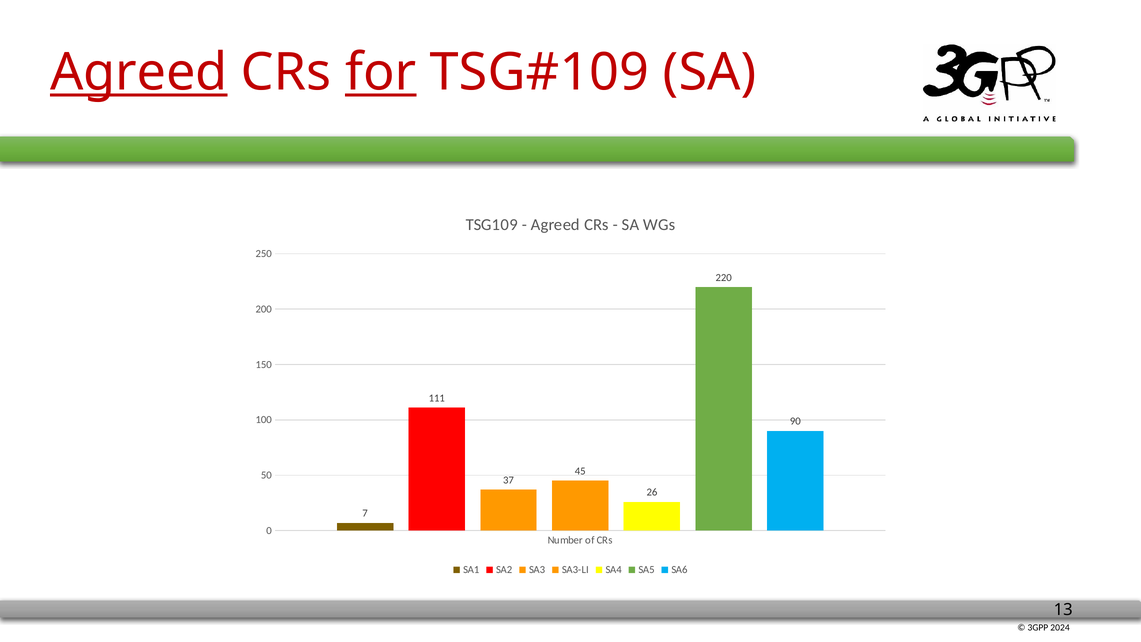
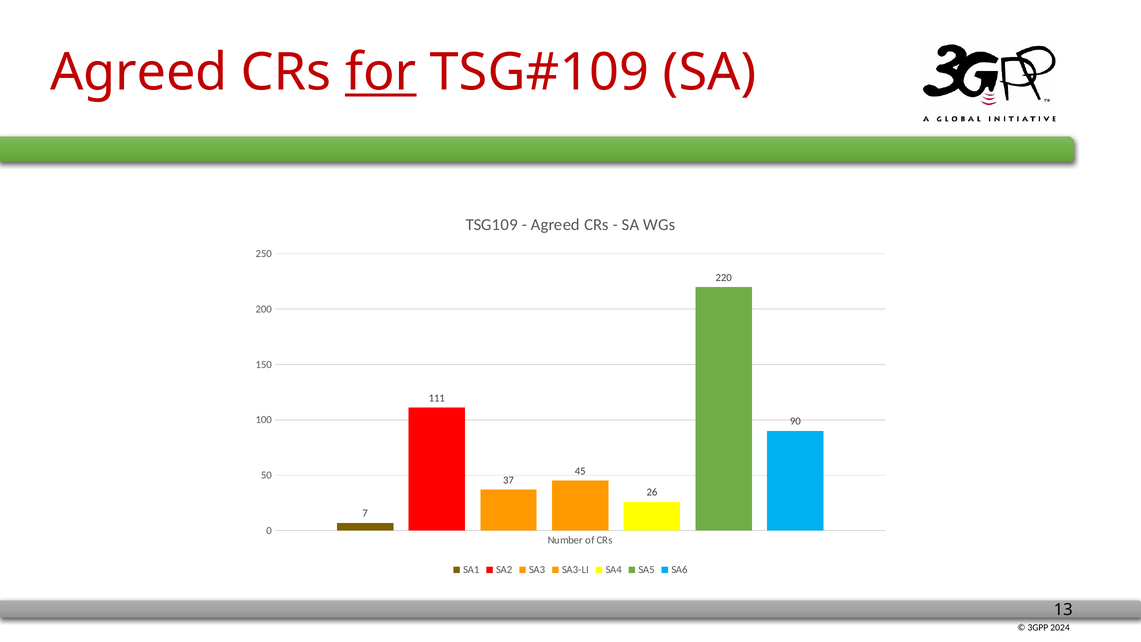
Agreed underline: present -> none (139, 72)
